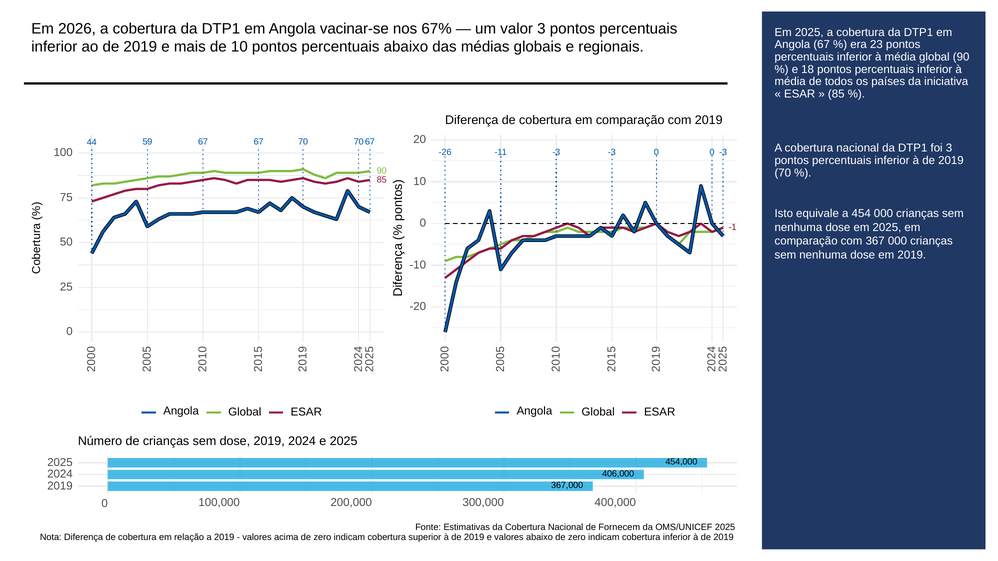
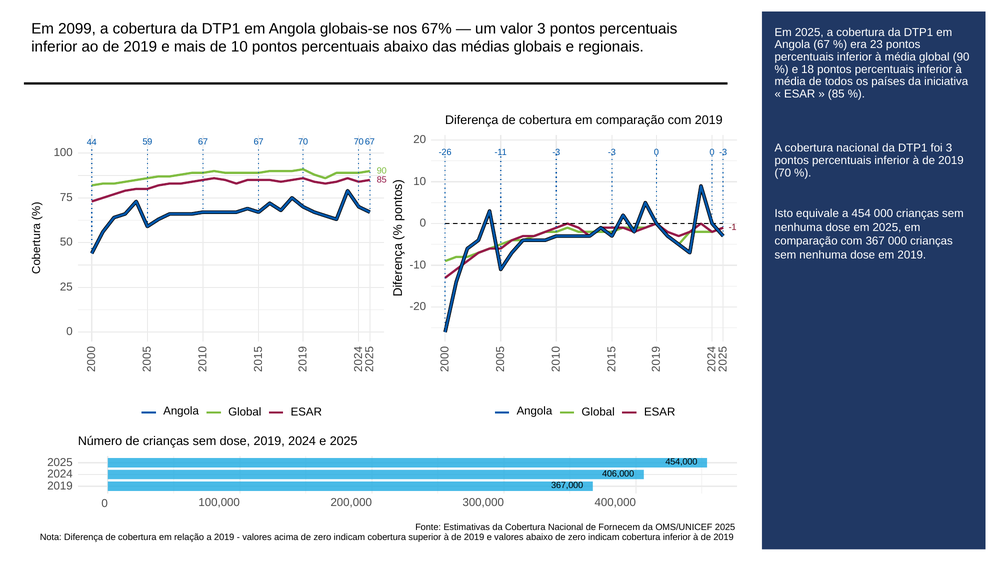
2026: 2026 -> 2099 (77, 29)
vacinar-se: vacinar-se -> globais-se (354, 29)
